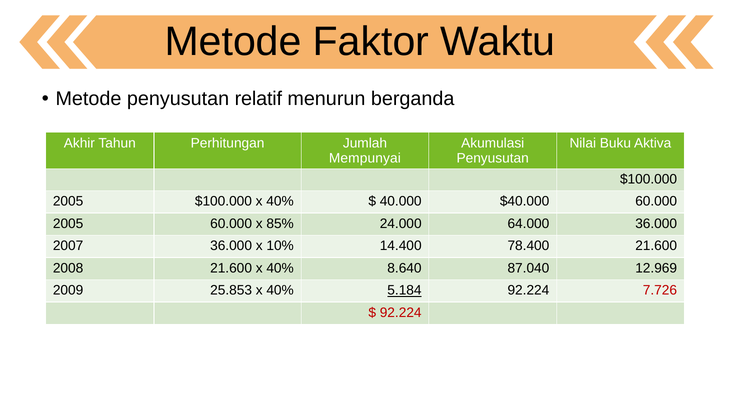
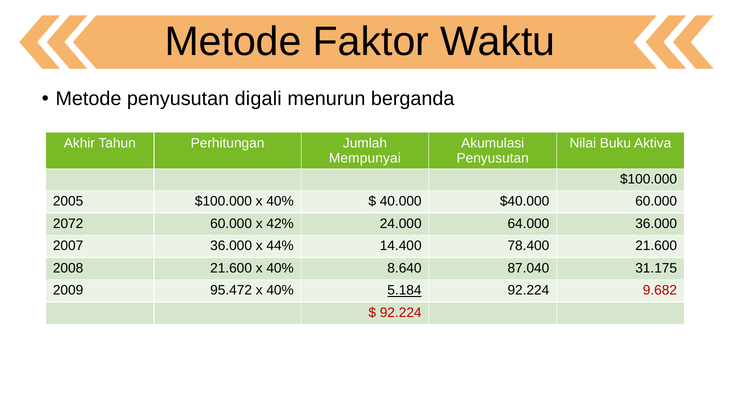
relatif: relatif -> digali (258, 99)
2005: 2005 -> 2072 (68, 223)
85%: 85% -> 42% (280, 223)
10%: 10% -> 44% (280, 246)
12.969: 12.969 -> 31.175 (656, 268)
25.853: 25.853 -> 95.472 (231, 290)
7.726: 7.726 -> 9.682 (660, 290)
